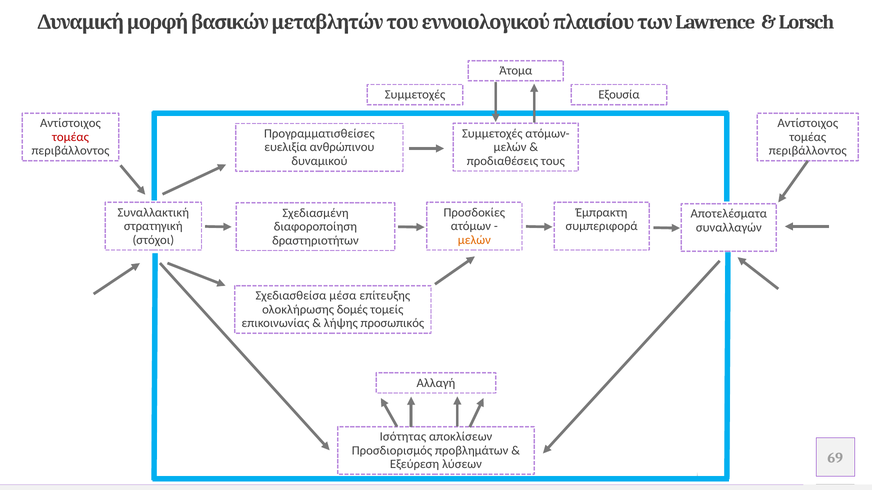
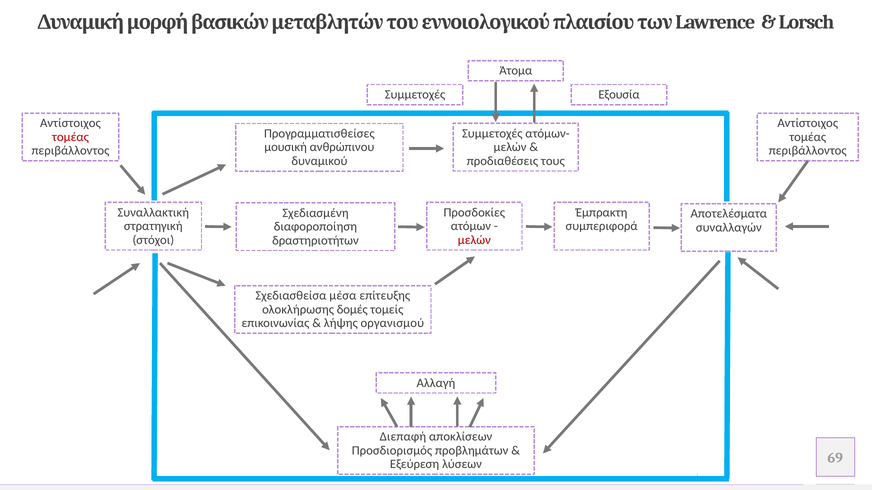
ευελιξία: ευελιξία -> μουσική (286, 147)
μελών colour: orange -> red (474, 240)
προσωπικός: προσωπικός -> οργανισμού (392, 323)
Ισότητας: Ισότητας -> Διεπαφή (403, 437)
